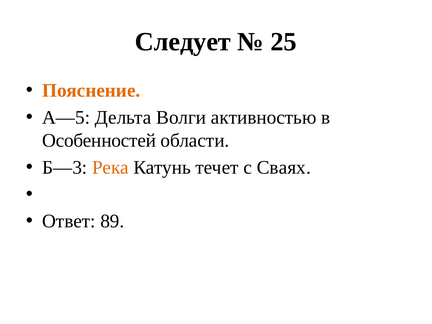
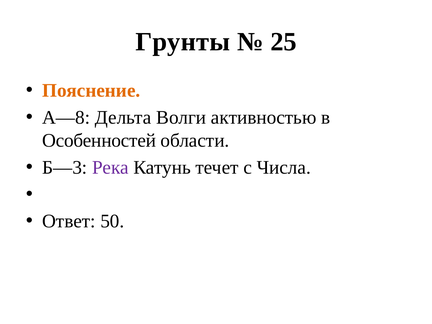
Следует: Следует -> Грунты (183, 42)
А—5: А—5 -> А—8 (66, 118)
Река colour: orange -> purple (110, 167)
Сваях: Сваях -> Числа (284, 167)
89: 89 -> 50 (112, 221)
